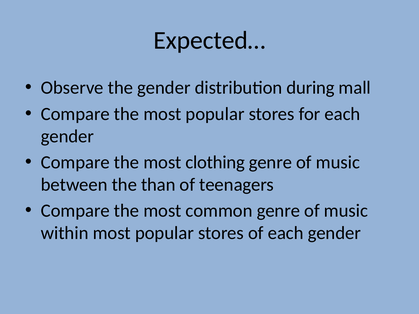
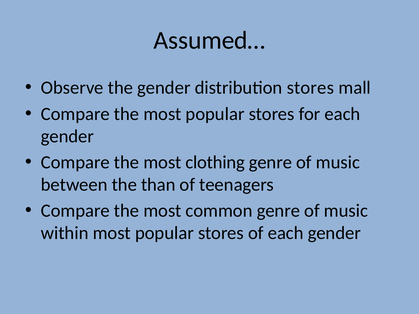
Expected…: Expected… -> Assumed… (209, 41)
distribution during: during -> stores (310, 88)
